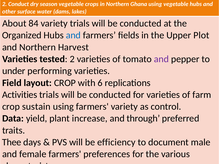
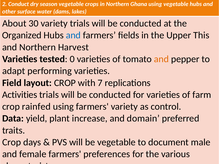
84: 84 -> 30 (34, 23)
Plot: Plot -> This (201, 35)
tested 2: 2 -> 0 (72, 59)
and colour: purple -> orange (161, 59)
under: under -> adapt (14, 71)
6: 6 -> 7 (100, 83)
sustain: sustain -> rainfed (36, 107)
through: through -> domain (143, 119)
Thee: Thee -> Crop (12, 142)
be efficiency: efficiency -> vegetable (116, 142)
